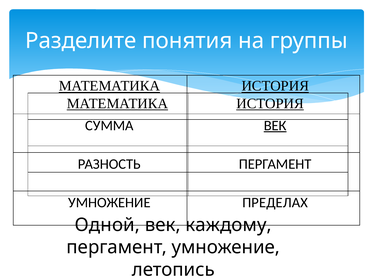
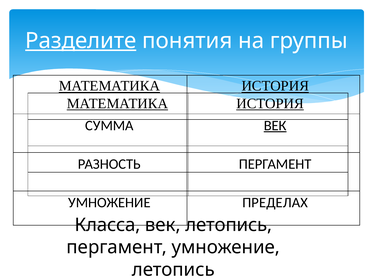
Разделите underline: none -> present (81, 41)
Одной: Одной -> Класса (107, 225)
век каждому: каждому -> летопись (229, 225)
